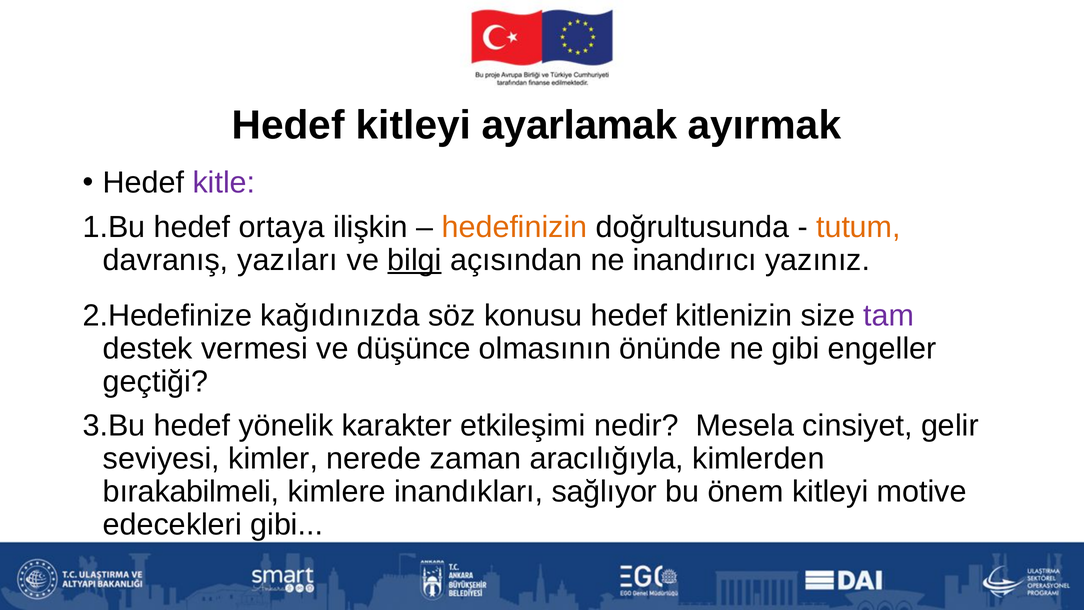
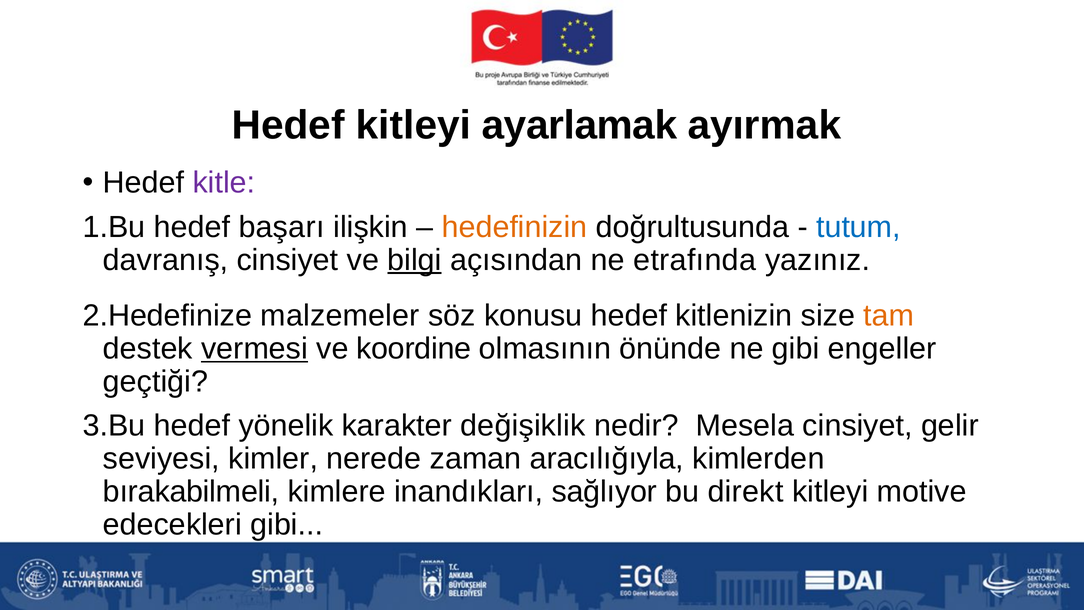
ortaya: ortaya -> başarı (282, 227)
tutum colour: orange -> blue (858, 227)
davranış yazıları: yazıları -> cinsiyet (288, 260)
inandırıcı: inandırıcı -> etrafında (695, 260)
kağıdınızda: kağıdınızda -> malzemeler (340, 315)
tam colour: purple -> orange (889, 315)
vermesi underline: none -> present (255, 348)
düşünce: düşünce -> koordine (414, 348)
etkileşimi: etkileşimi -> değişiklik (523, 426)
önem: önem -> direkt (746, 492)
